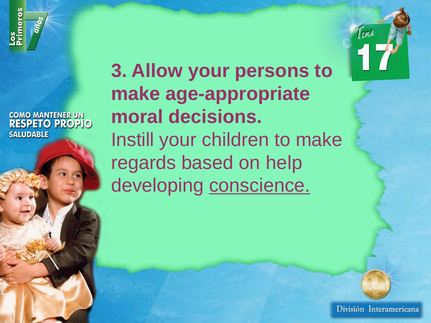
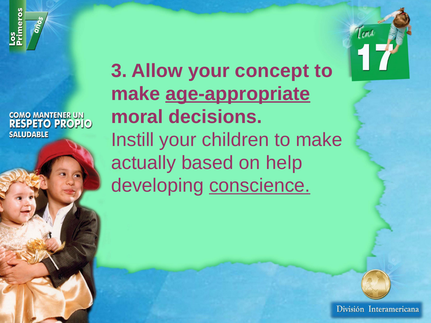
persons: persons -> concept (272, 71)
age-appropriate underline: none -> present (238, 94)
regards: regards -> actually (144, 163)
